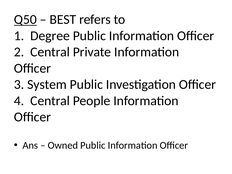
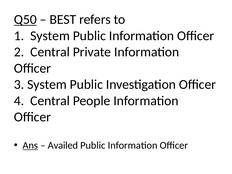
1 Degree: Degree -> System (50, 36)
Ans underline: none -> present (30, 145)
Owned: Owned -> Availed (63, 145)
